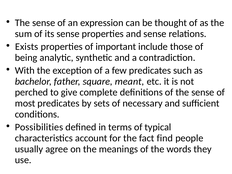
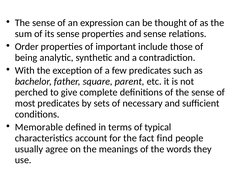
Exists: Exists -> Order (27, 47)
meant: meant -> parent (130, 81)
Possibilities: Possibilities -> Memorable (39, 127)
